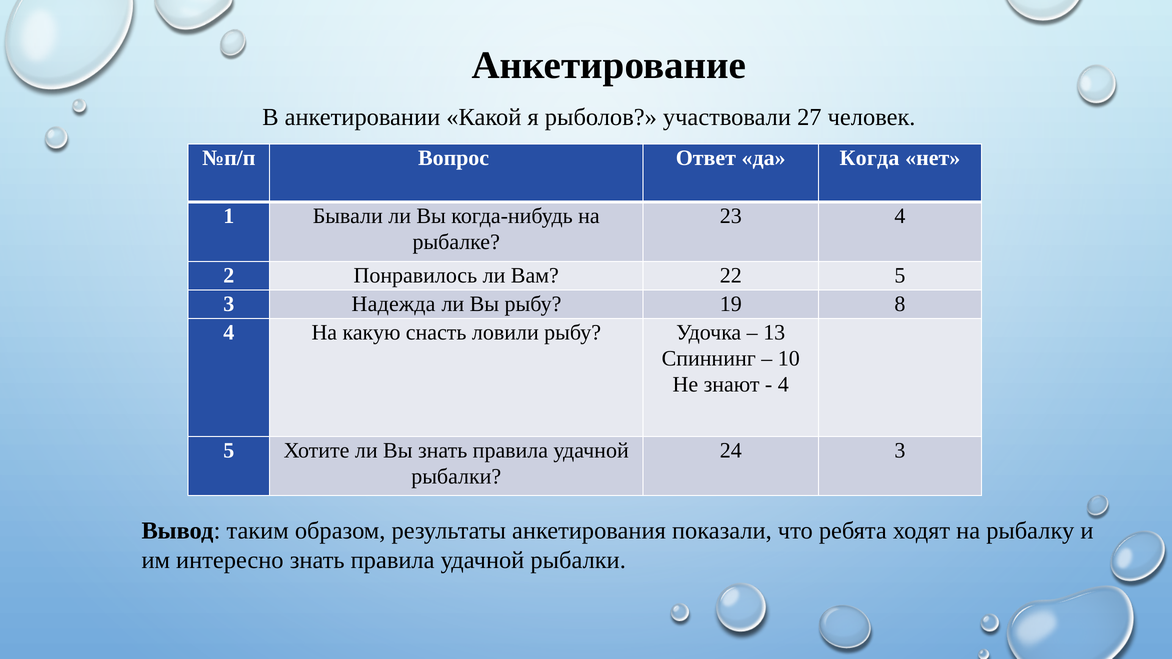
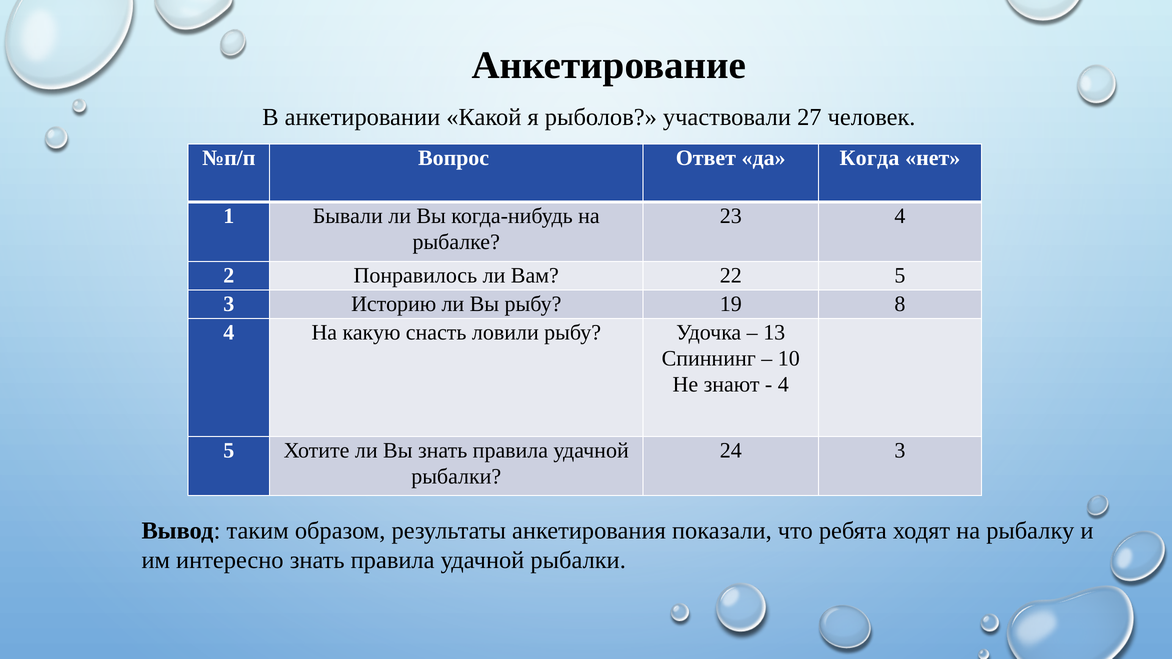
Надежда: Надежда -> Историю (394, 304)
